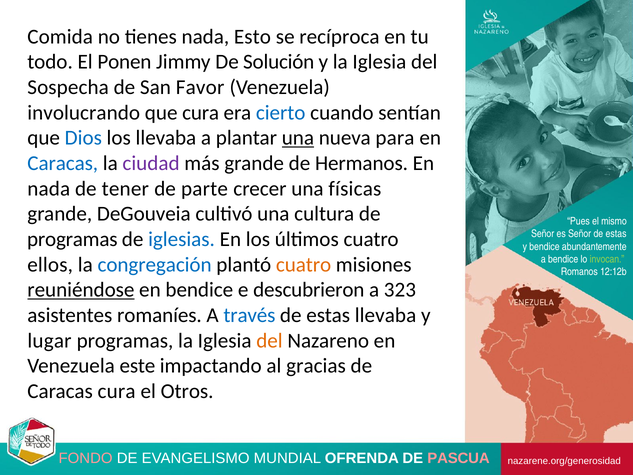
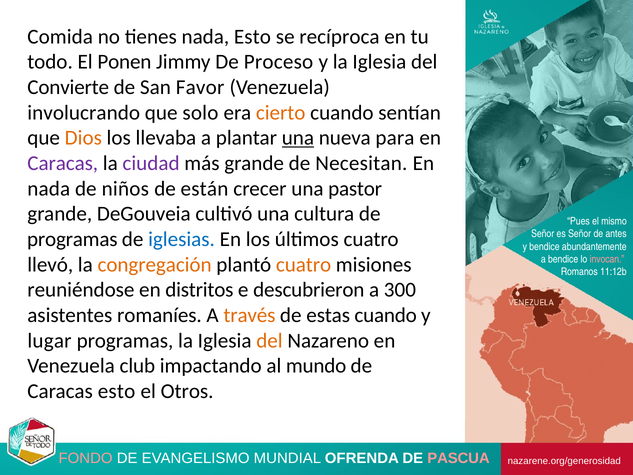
Solución: Solución -> Proceso (279, 62)
Sospecha: Sospecha -> Convierte (68, 87)
que cura: cura -> solo (200, 113)
cierto colour: blue -> orange (281, 113)
Dios colour: blue -> orange (83, 138)
Caracas colour: blue -> purple (63, 163)
Hermanos: Hermanos -> Necesitan (361, 163)
tener: tener -> niños (125, 188)
parte: parte -> están (204, 188)
físicas: físicas -> pastor (355, 188)
Señor de estas: estas -> antes (616, 234)
invocan colour: light green -> pink (607, 259)
ellos: ellos -> llevó (50, 264)
congregación colour: blue -> orange (155, 264)
12:12b: 12:12b -> 11:12b (613, 272)
reuniéndose underline: present -> none (81, 290)
en bendice: bendice -> distritos (199, 290)
323: 323 -> 300 (400, 290)
través colour: blue -> orange (249, 315)
estas llevaba: llevaba -> cuando (386, 315)
este: este -> club (137, 366)
gracias: gracias -> mundo (316, 366)
Caracas cura: cura -> esto (117, 391)
